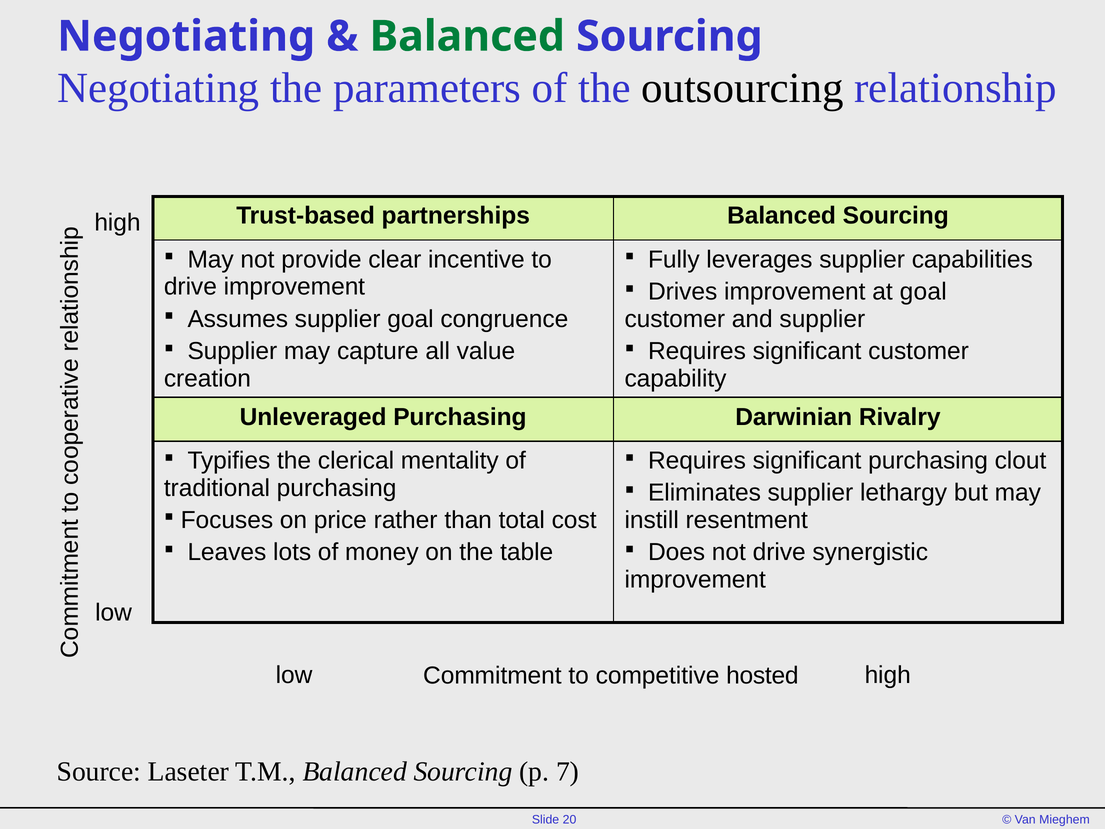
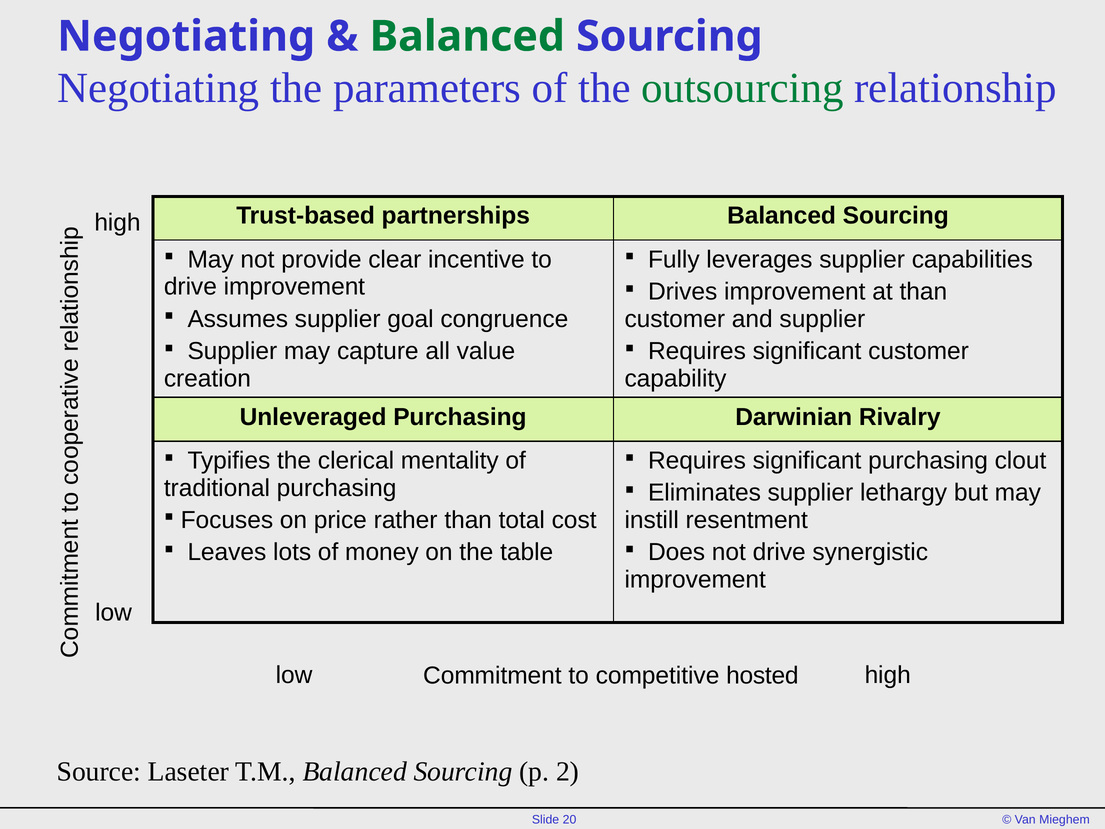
outsourcing colour: black -> green (742, 88)
at goal: goal -> than (923, 292)
7: 7 -> 2 (568, 771)
